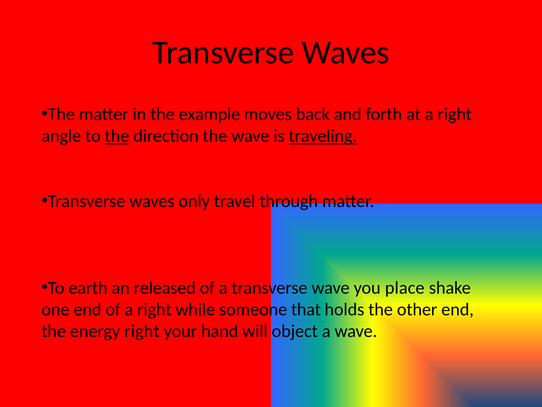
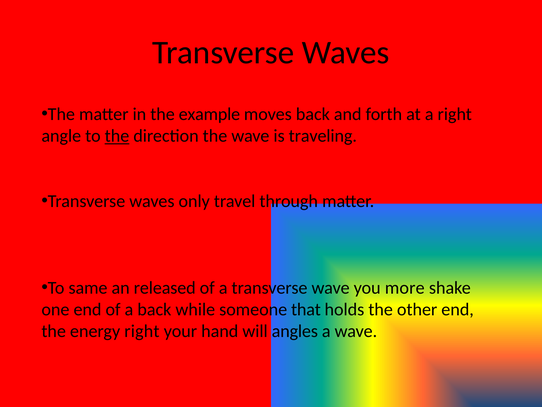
traveling underline: present -> none (323, 136)
earth: earth -> same (88, 288)
place: place -> more (405, 288)
of a right: right -> back (154, 309)
object: object -> angles (295, 331)
